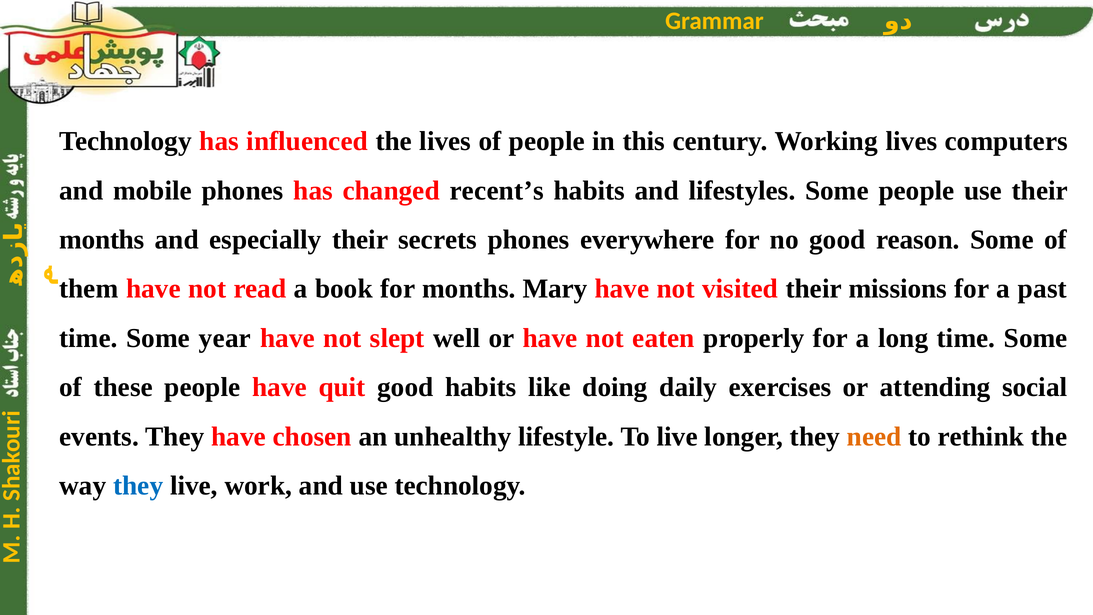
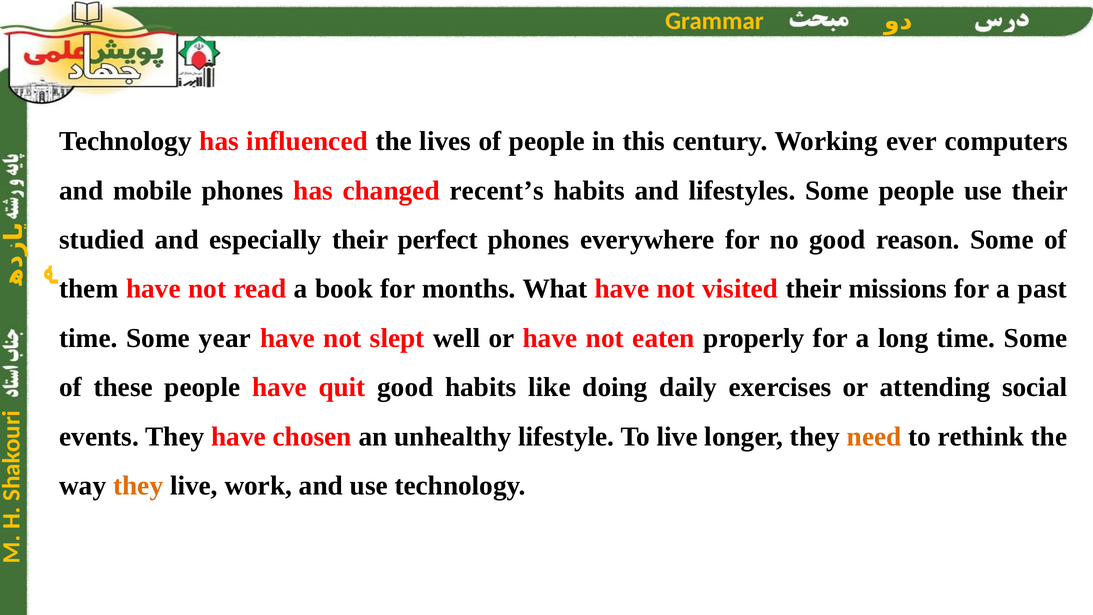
Working lives: lives -> ever (911, 141)
months: months -> studied (102, 240)
secrets: secrets -> perfect (438, 240)
Mary: Mary -> What (555, 289)
they colour: blue -> orange (138, 486)
